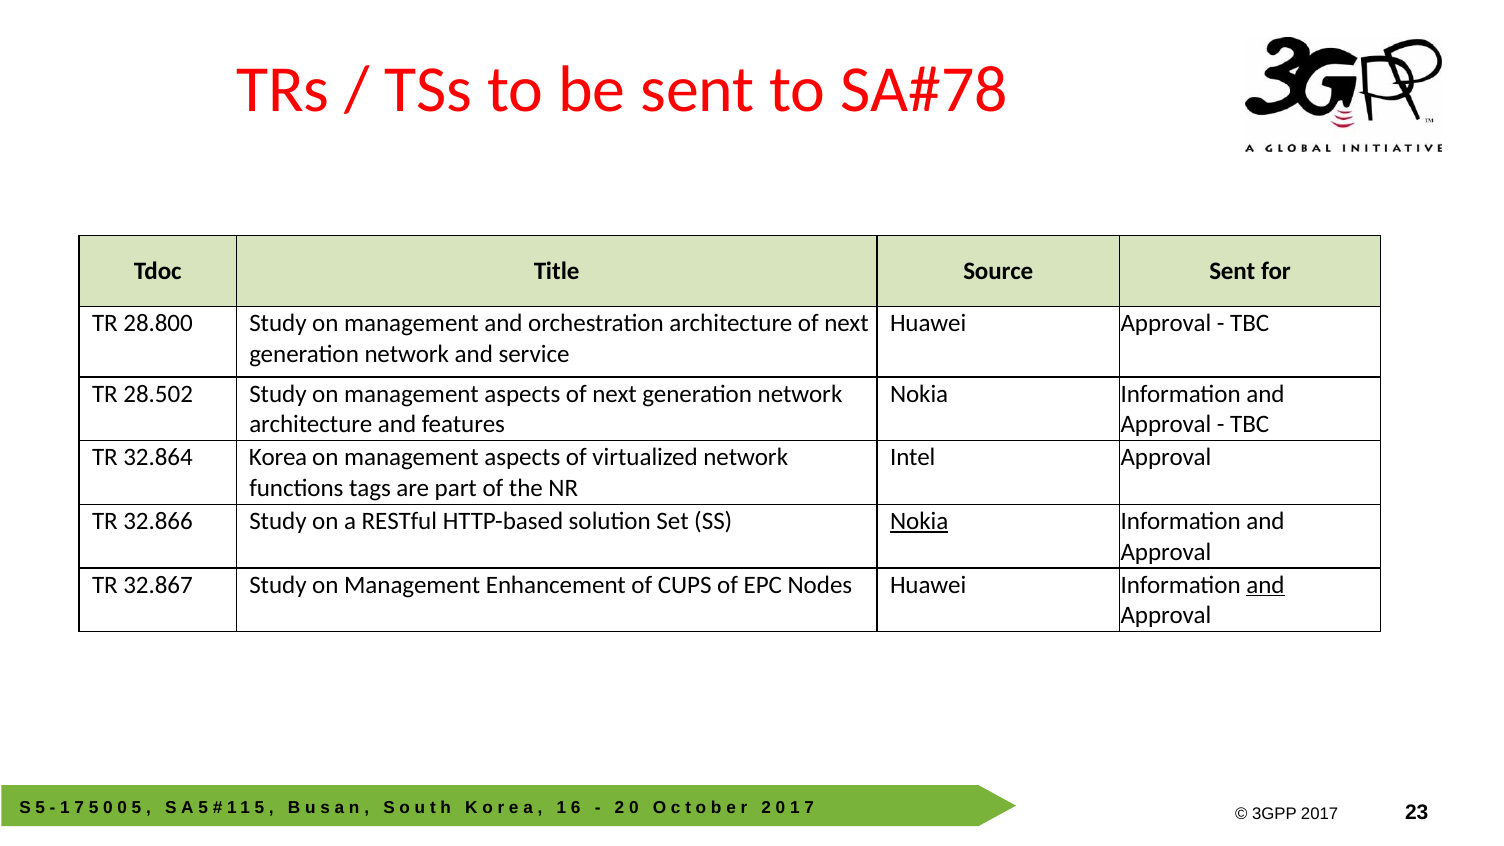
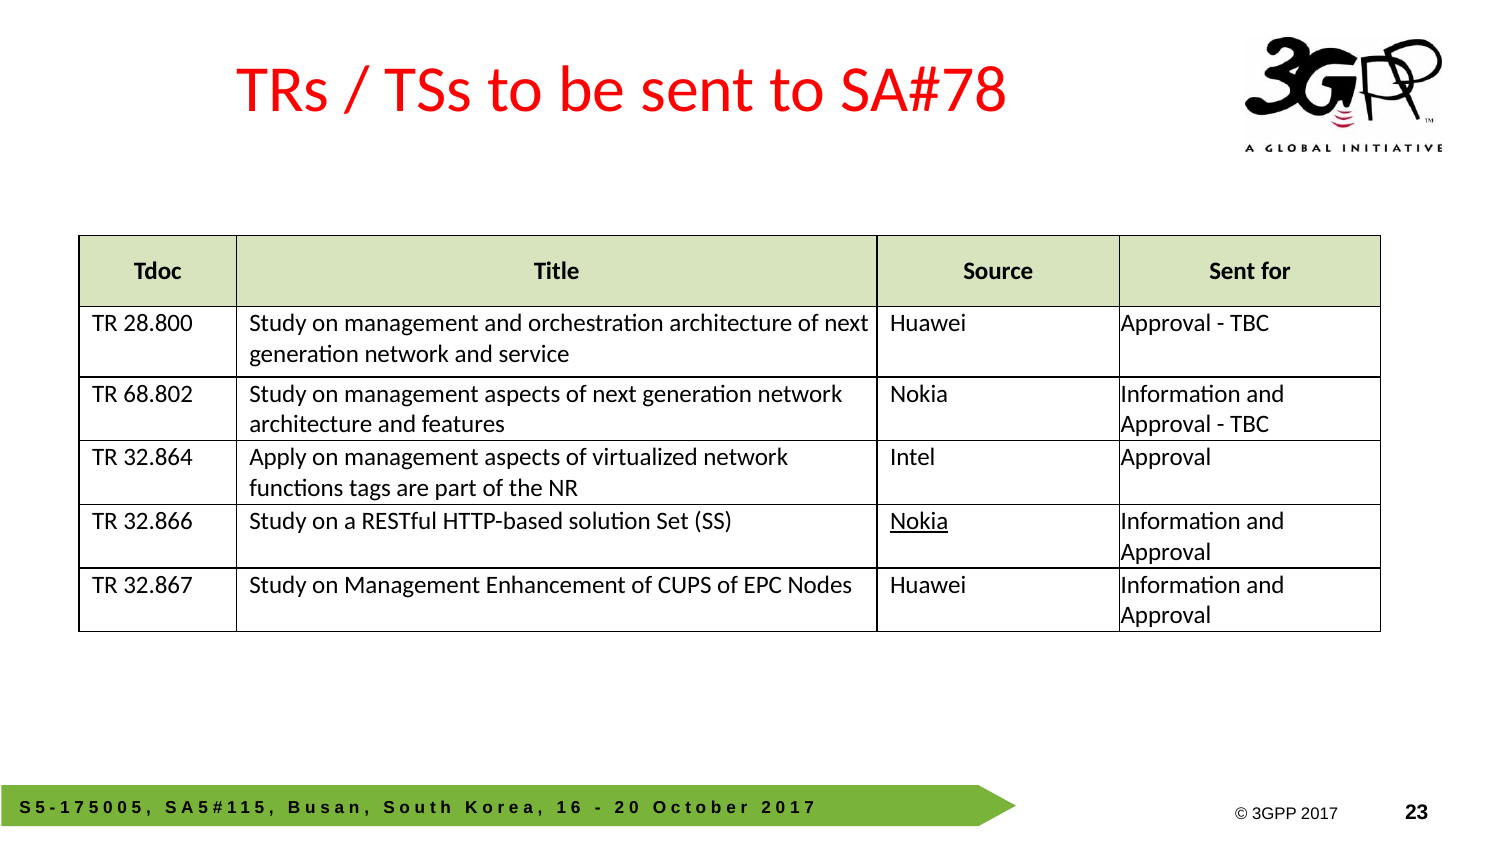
28.502: 28.502 -> 68.802 (158, 394)
Korea: Korea -> Apply (278, 457)
and underline: present -> none (1265, 585)
